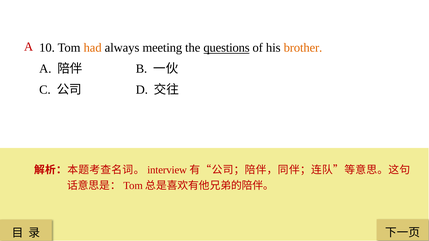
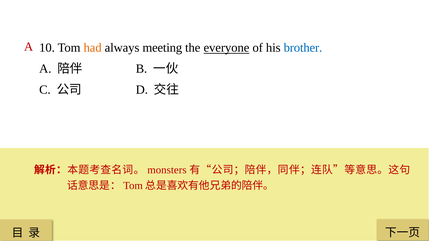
questions: questions -> everyone (226, 48)
brother colour: orange -> blue (303, 48)
interview: interview -> monsters (167, 170)
